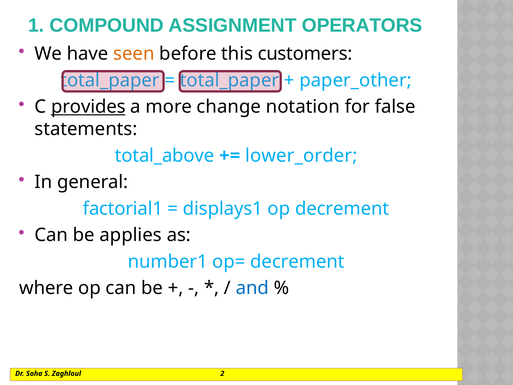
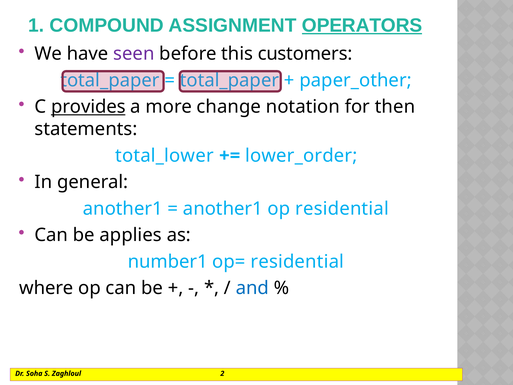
OPERATORS underline: none -> present (362, 25)
seen colour: orange -> purple (134, 54)
false: false -> then (395, 107)
total_above: total_above -> total_lower (164, 156)
factorial1: factorial1 -> another1 (123, 208)
displays1: displays1 -> another1 (223, 208)
op decrement: decrement -> residential (342, 208)
op= decrement: decrement -> residential (297, 261)
